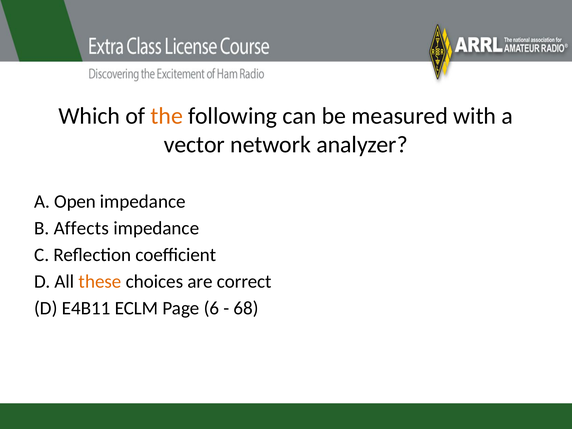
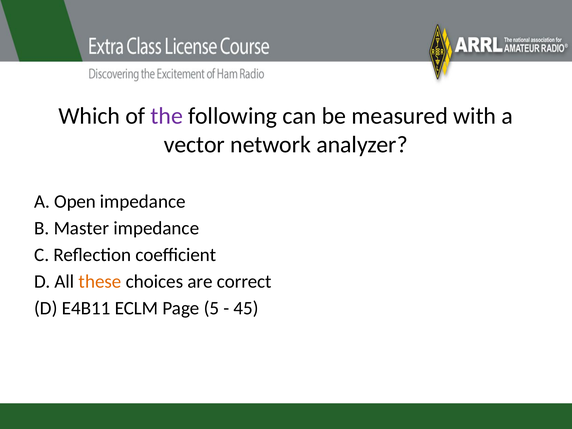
the colour: orange -> purple (167, 116)
Affects: Affects -> Master (81, 228)
6: 6 -> 5 (211, 308)
68: 68 -> 45 (246, 308)
